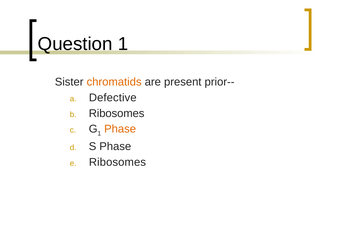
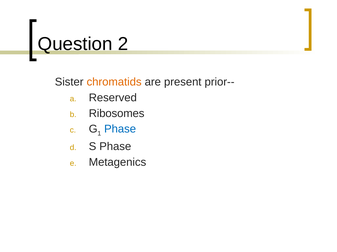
Question 1: 1 -> 2 (123, 44)
Defective: Defective -> Reserved (113, 98)
Phase colour: orange -> blue (120, 129)
Ribosomes: Ribosomes -> Metagenics (117, 163)
